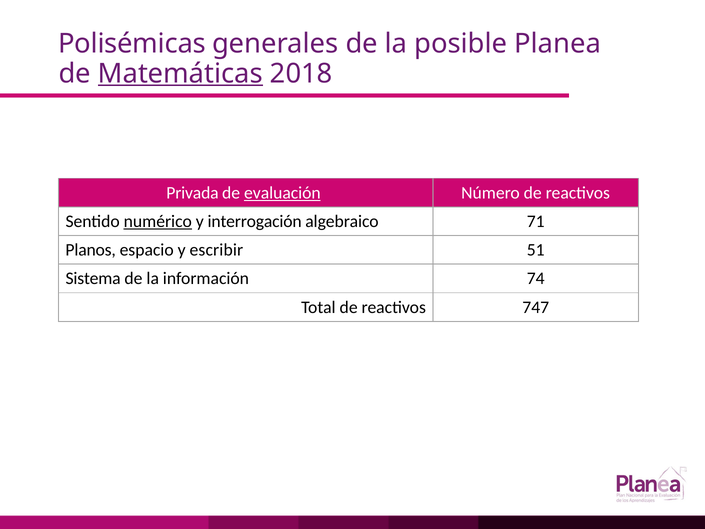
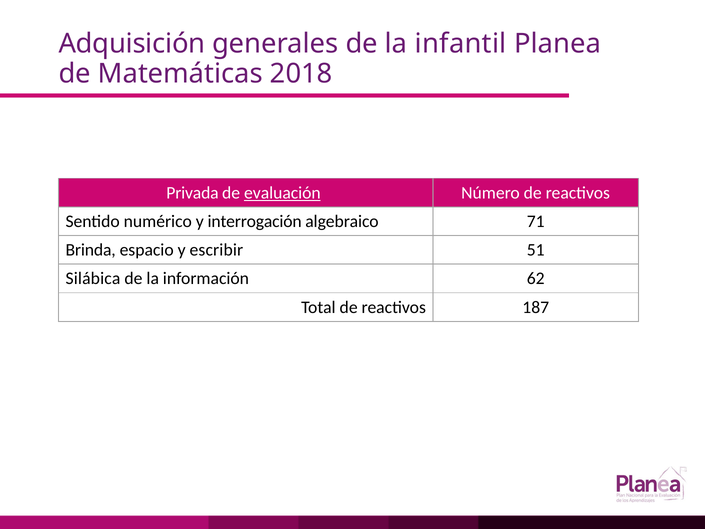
Polisémicas: Polisémicas -> Adquisición (132, 44)
posible: posible -> infantil (461, 44)
Matemáticas underline: present -> none (180, 73)
numérico underline: present -> none (158, 221)
Planos: Planos -> Brinda (91, 250)
Sistema: Sistema -> Silábica (93, 279)
74: 74 -> 62 (536, 279)
747: 747 -> 187 (536, 307)
